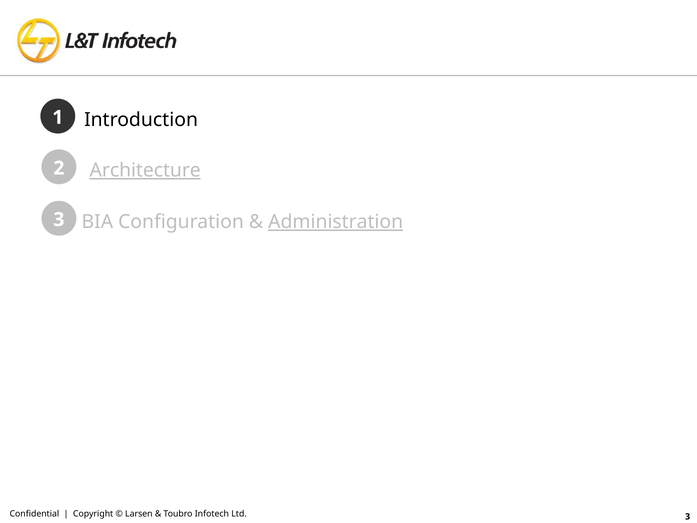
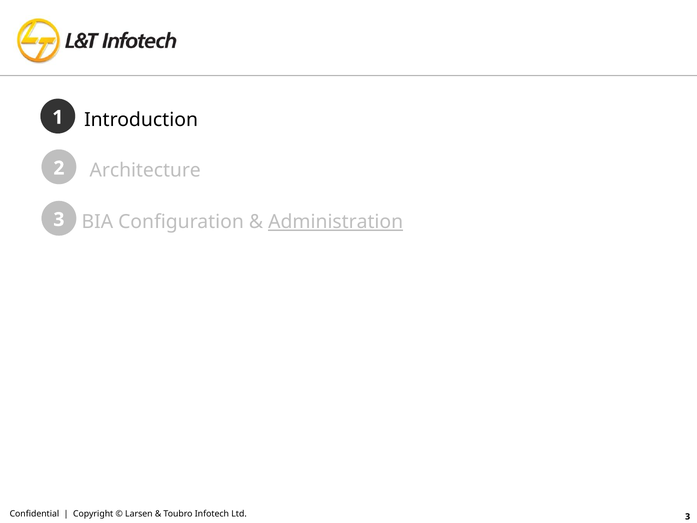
Architecture underline: present -> none (145, 170)
